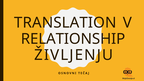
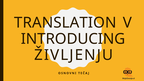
RELATIONSHIP: RELATIONSHIP -> INTRODUCING (73, 39)
